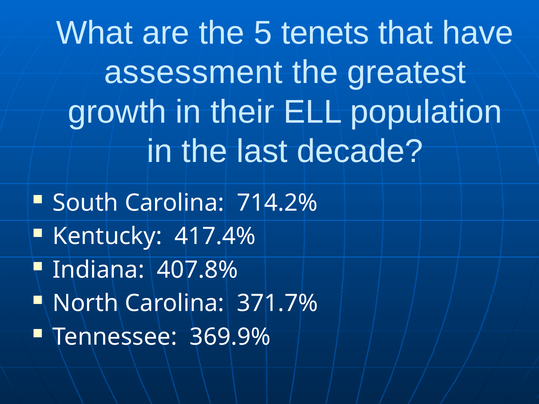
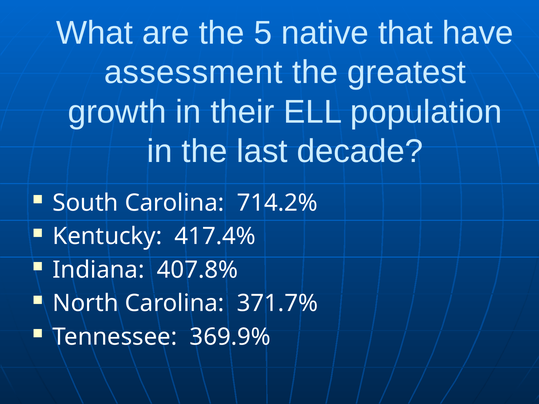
tenets: tenets -> native (325, 33)
